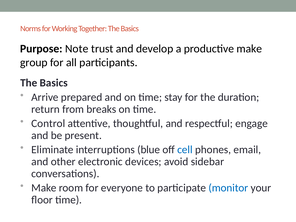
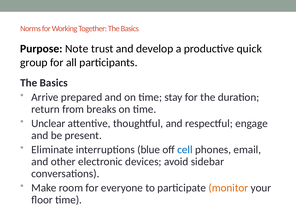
productive make: make -> quick (249, 49)
Control: Control -> Unclear (48, 123)
monitor colour: blue -> orange (228, 188)
